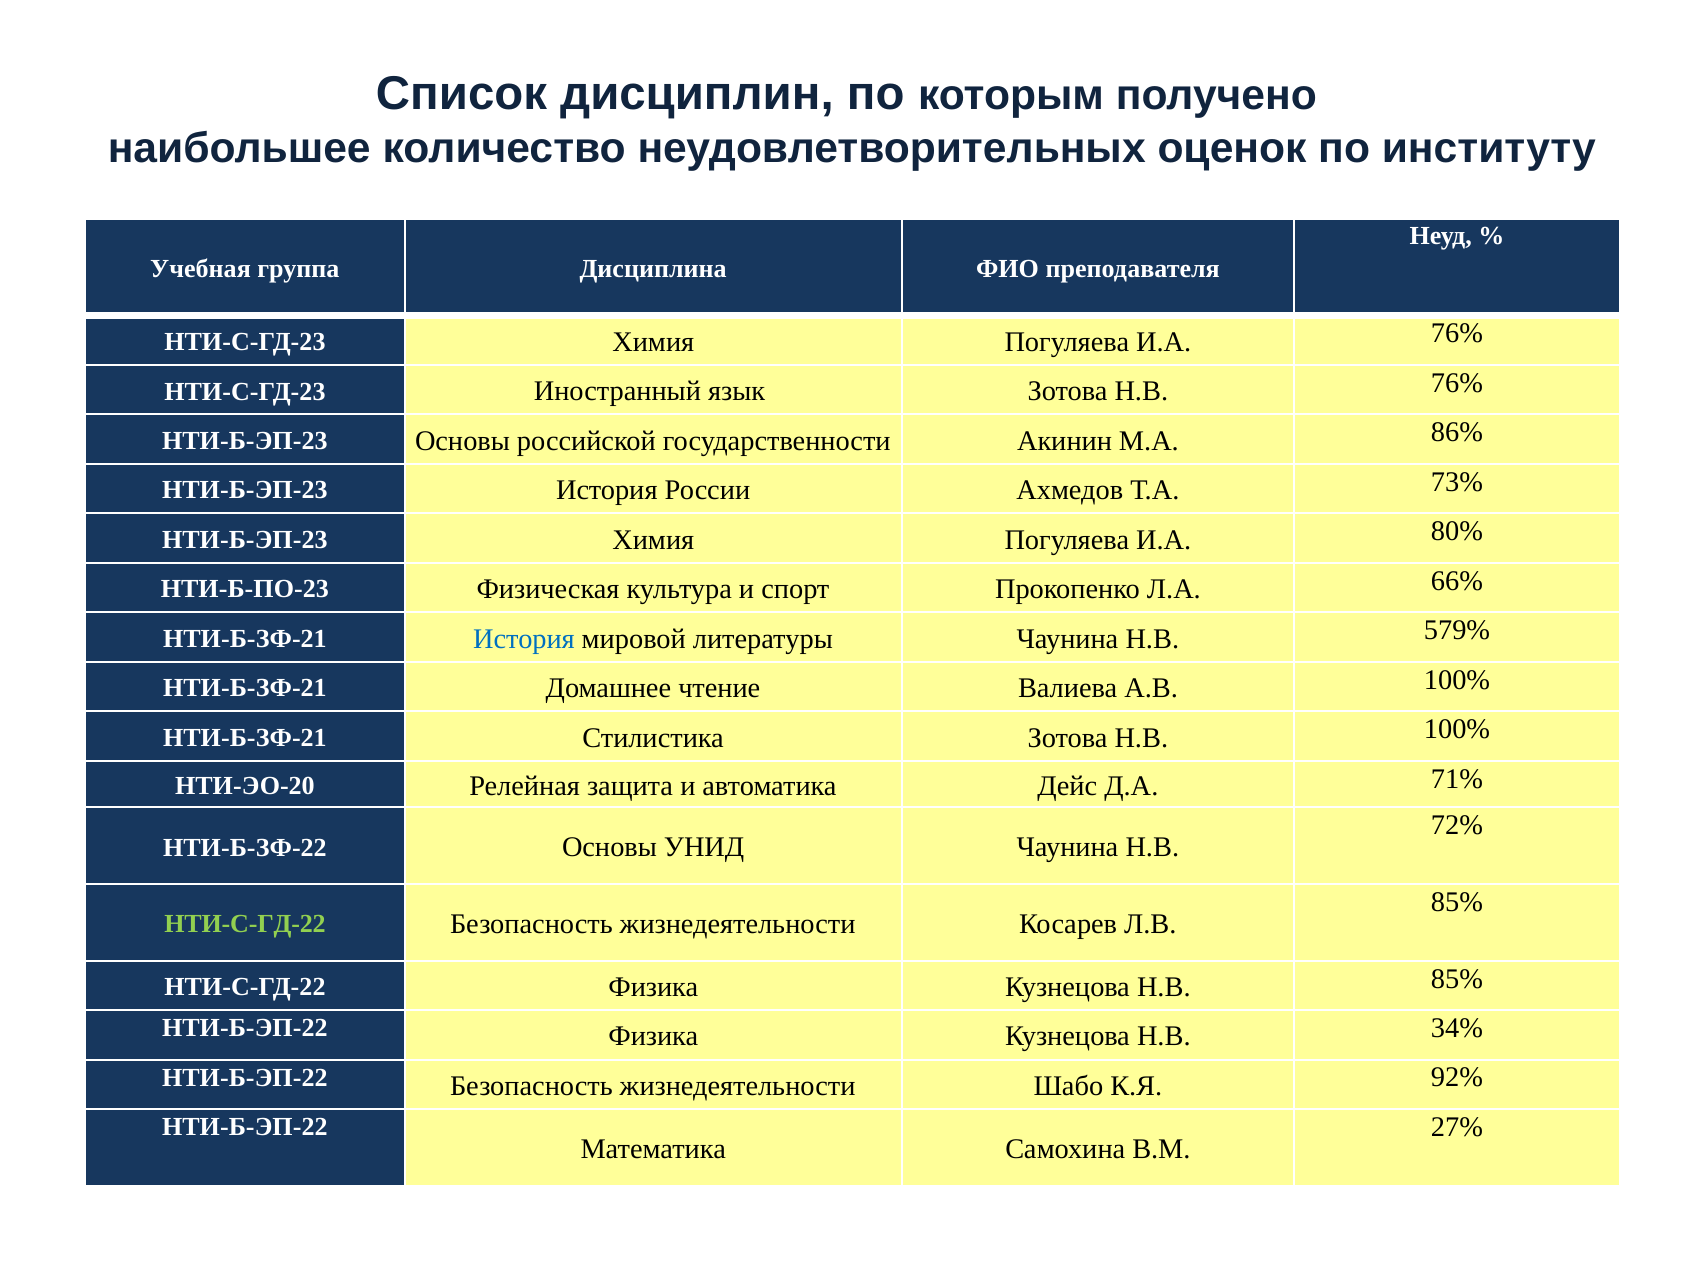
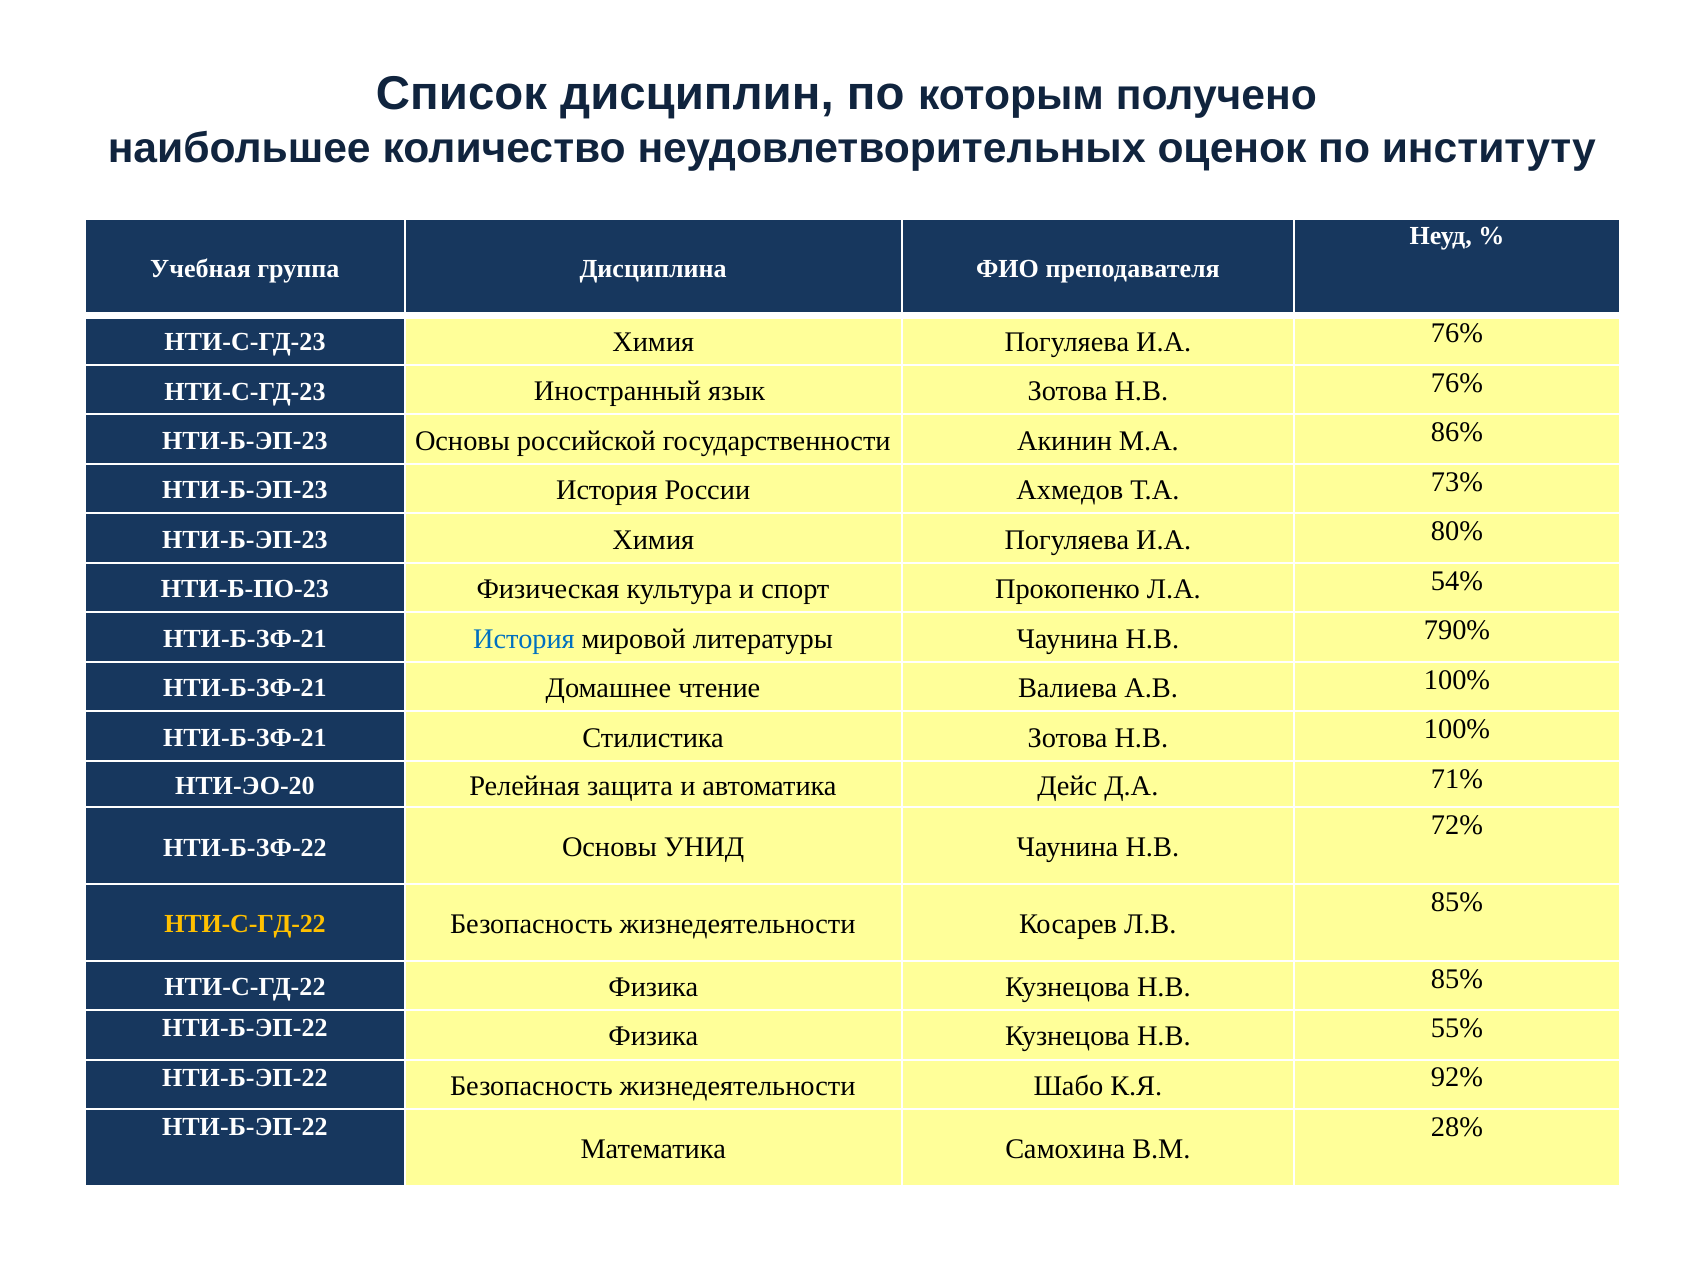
66%: 66% -> 54% (1457, 581)
579%: 579% -> 790% (1457, 630)
НТИ-С-ГД-22 colour: light green -> yellow (245, 924)
34%: 34% -> 55% (1457, 1028)
27%: 27% -> 28% (1457, 1127)
